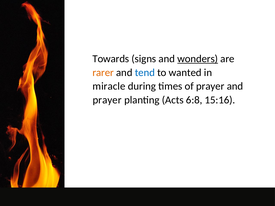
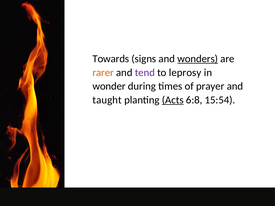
tend colour: blue -> purple (145, 73)
wanted: wanted -> leprosy (185, 73)
miracle: miracle -> wonder (109, 86)
prayer: prayer -> taught (107, 100)
Acts underline: none -> present (173, 100)
15:16: 15:16 -> 15:54 (220, 100)
